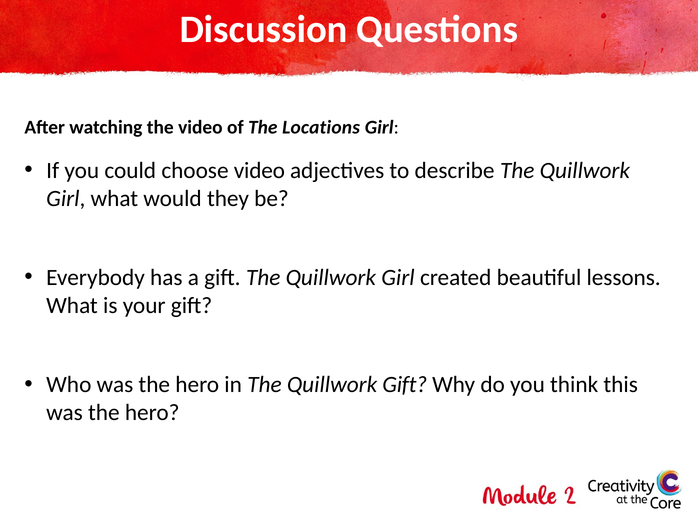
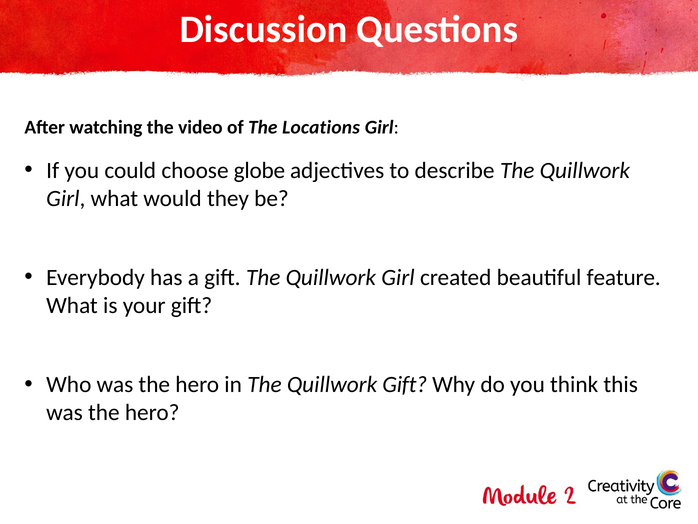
choose video: video -> globe (259, 170)
lessons: lessons -> feature (624, 277)
